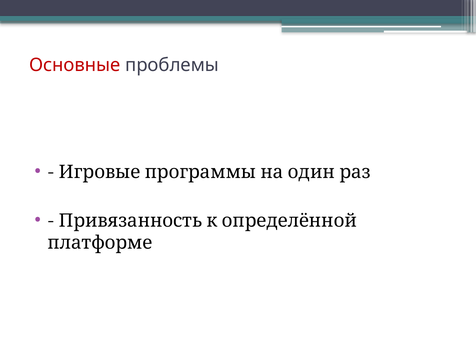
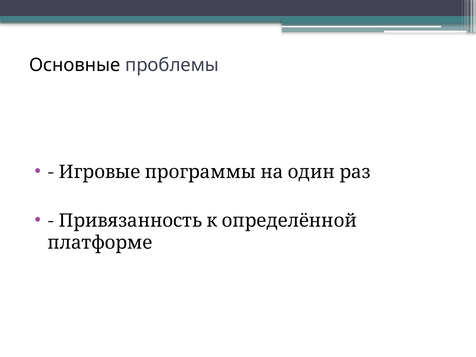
Основные colour: red -> black (75, 65)
